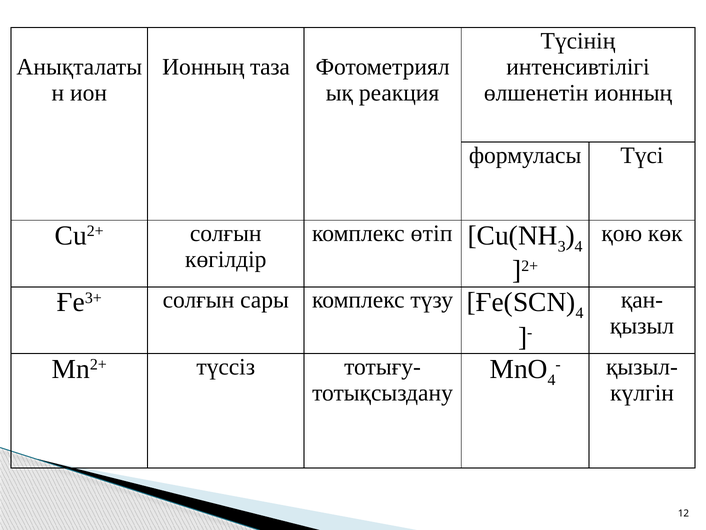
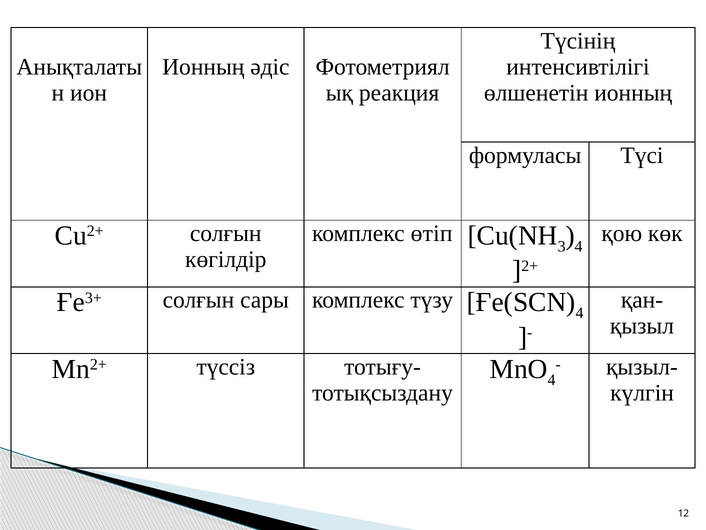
таза: таза -> әдіс (270, 67)
